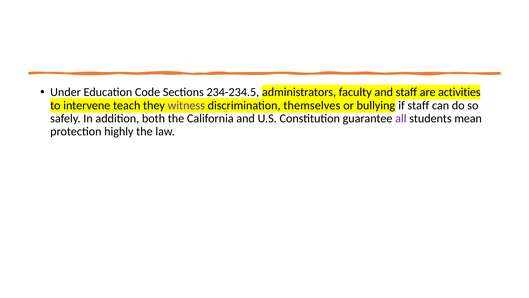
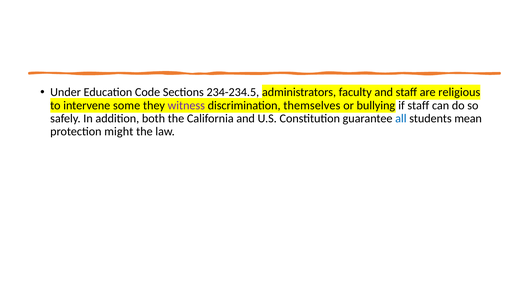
activities: activities -> religious (459, 92)
teach: teach -> some (127, 105)
all colour: purple -> blue (401, 118)
highly: highly -> might (119, 131)
